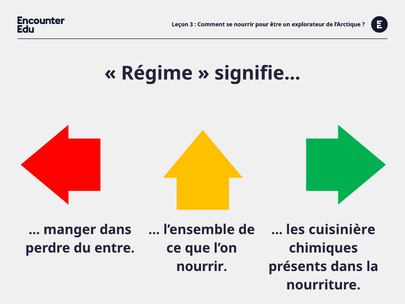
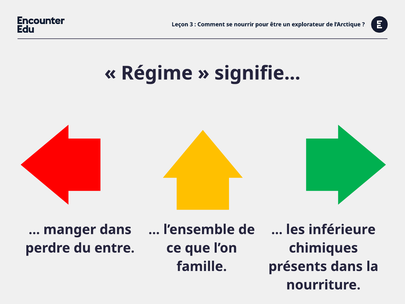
cuisinière: cuisinière -> inférieure (342, 229)
nourrir: nourrir -> famille (202, 266)
